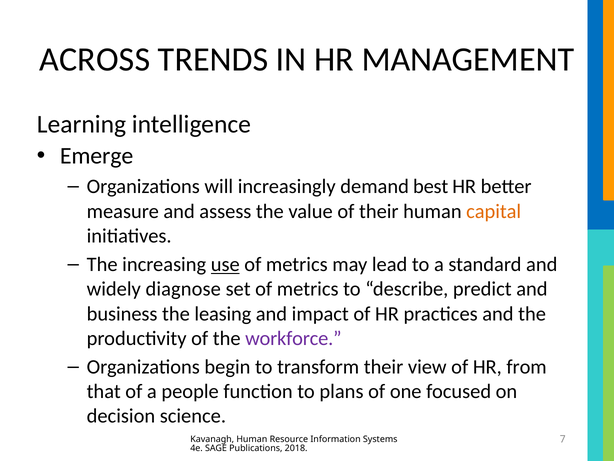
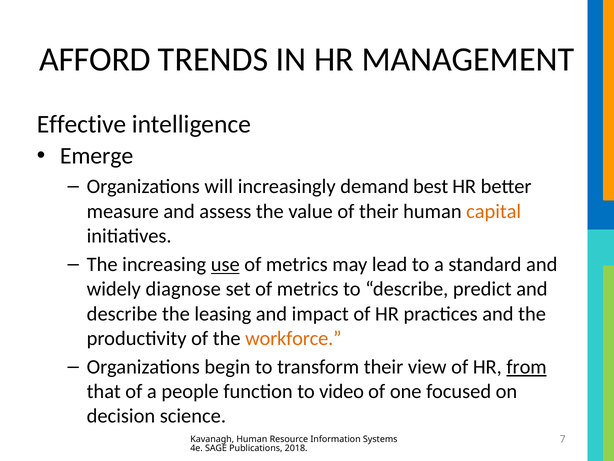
ACROSS: ACROSS -> AFFORD (95, 59)
Learning: Learning -> Effective (82, 124)
business: business -> describe (122, 313)
workforce colour: purple -> orange (293, 338)
from underline: none -> present (527, 367)
plans: plans -> video (342, 391)
